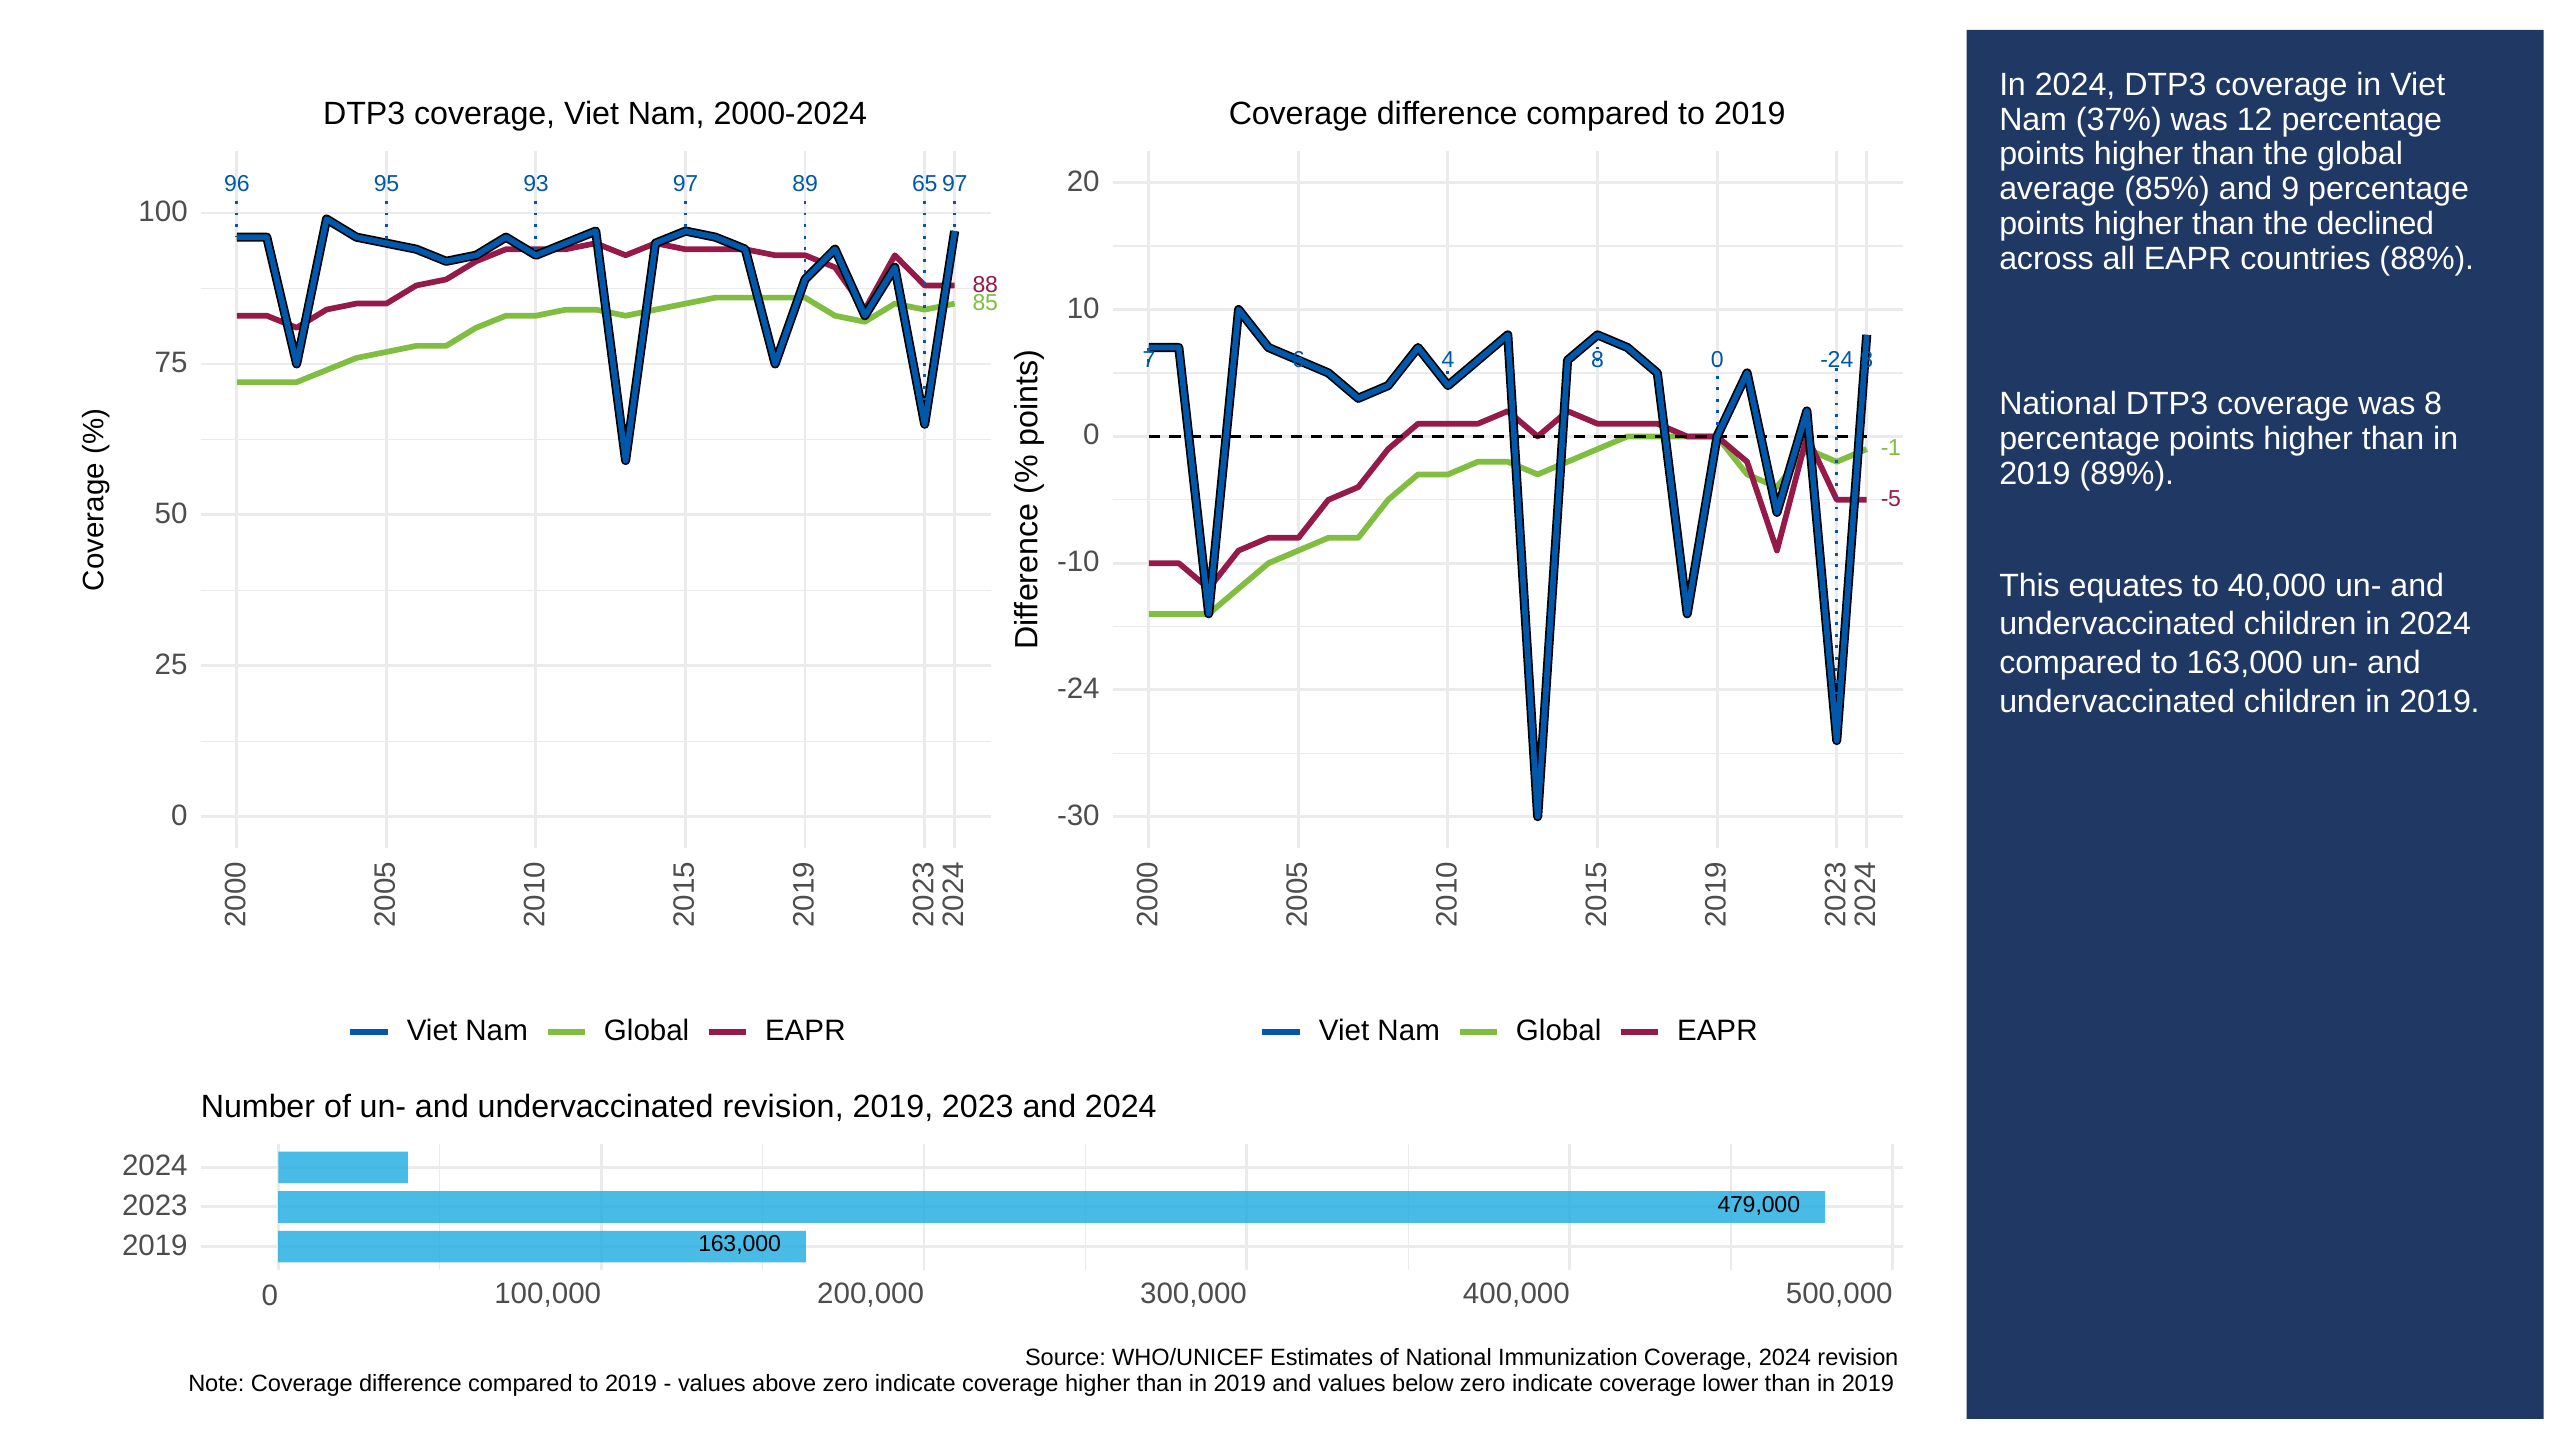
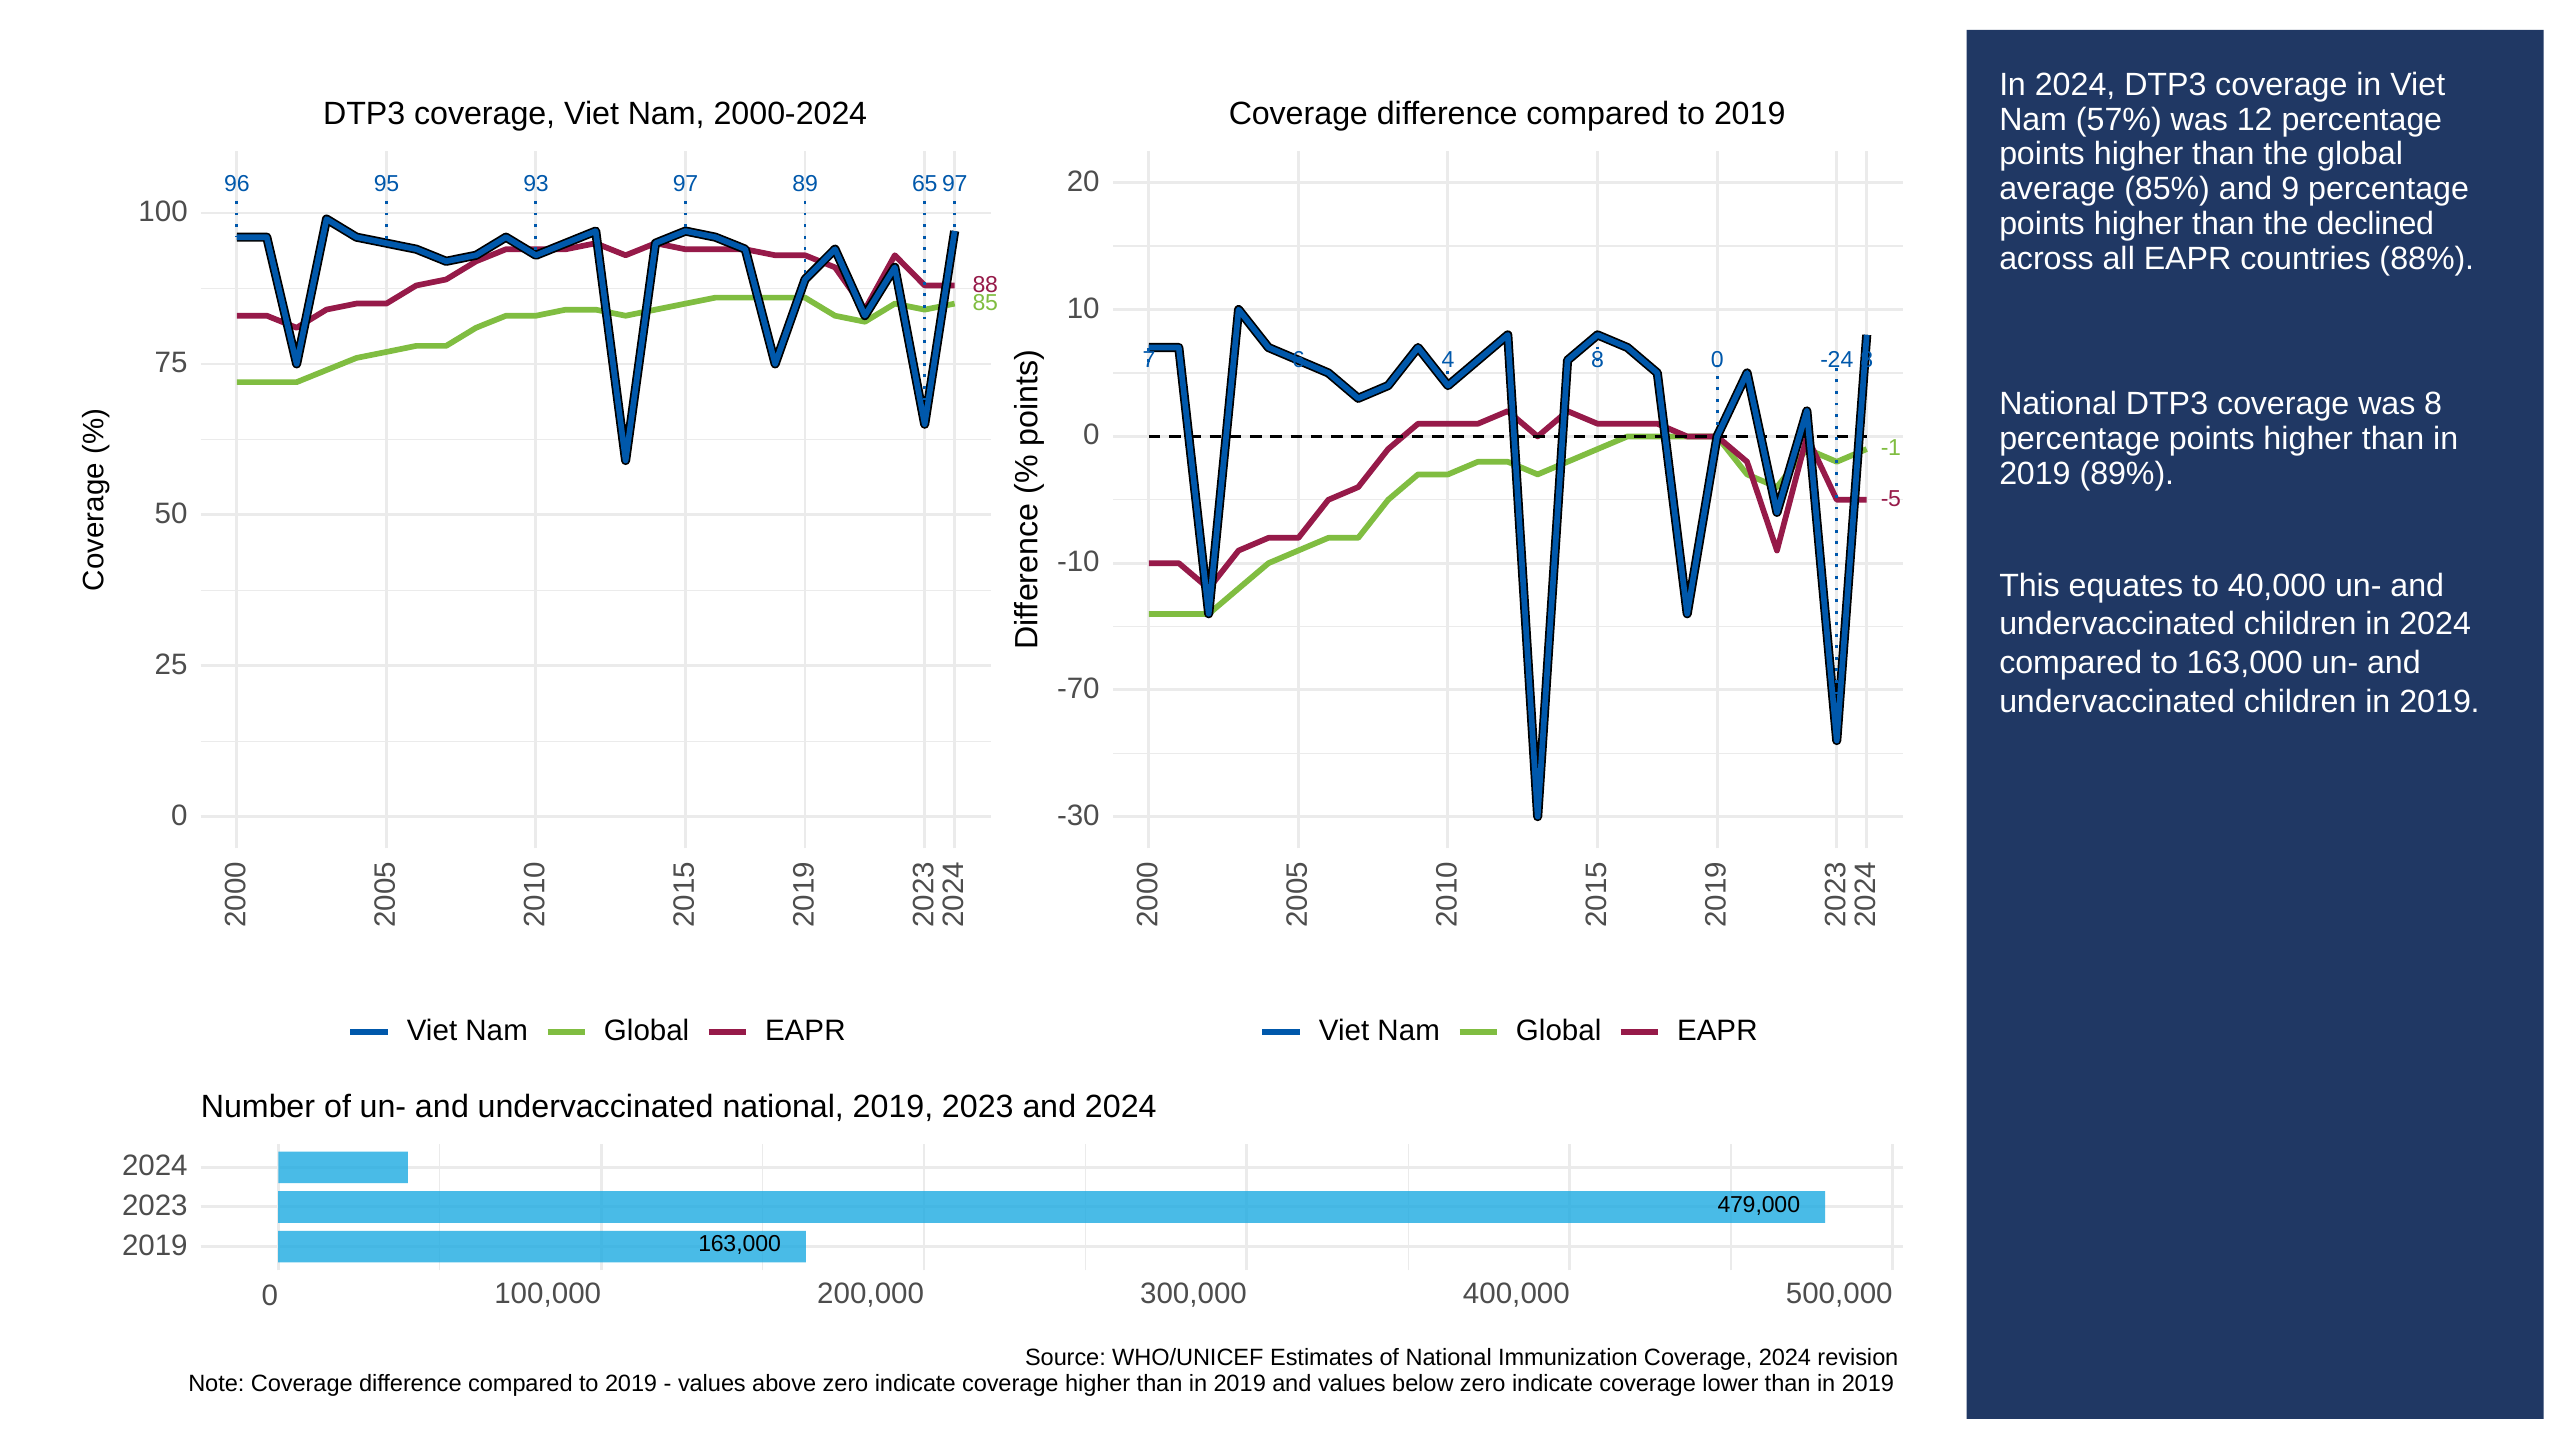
37%: 37% -> 57% (2119, 119)
-24: -24 -> -70 (1078, 689)
undervaccinated revision: revision -> national (783, 1107)
